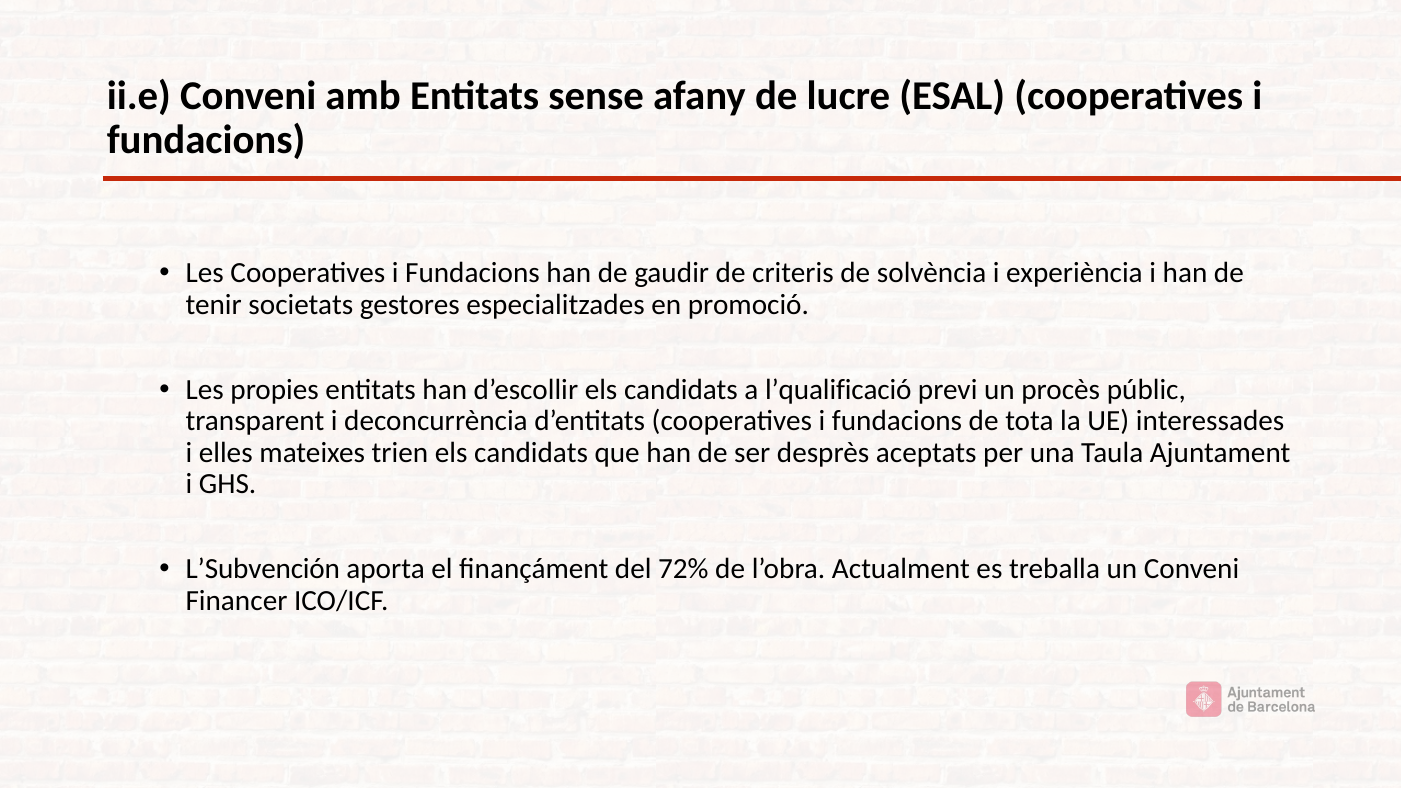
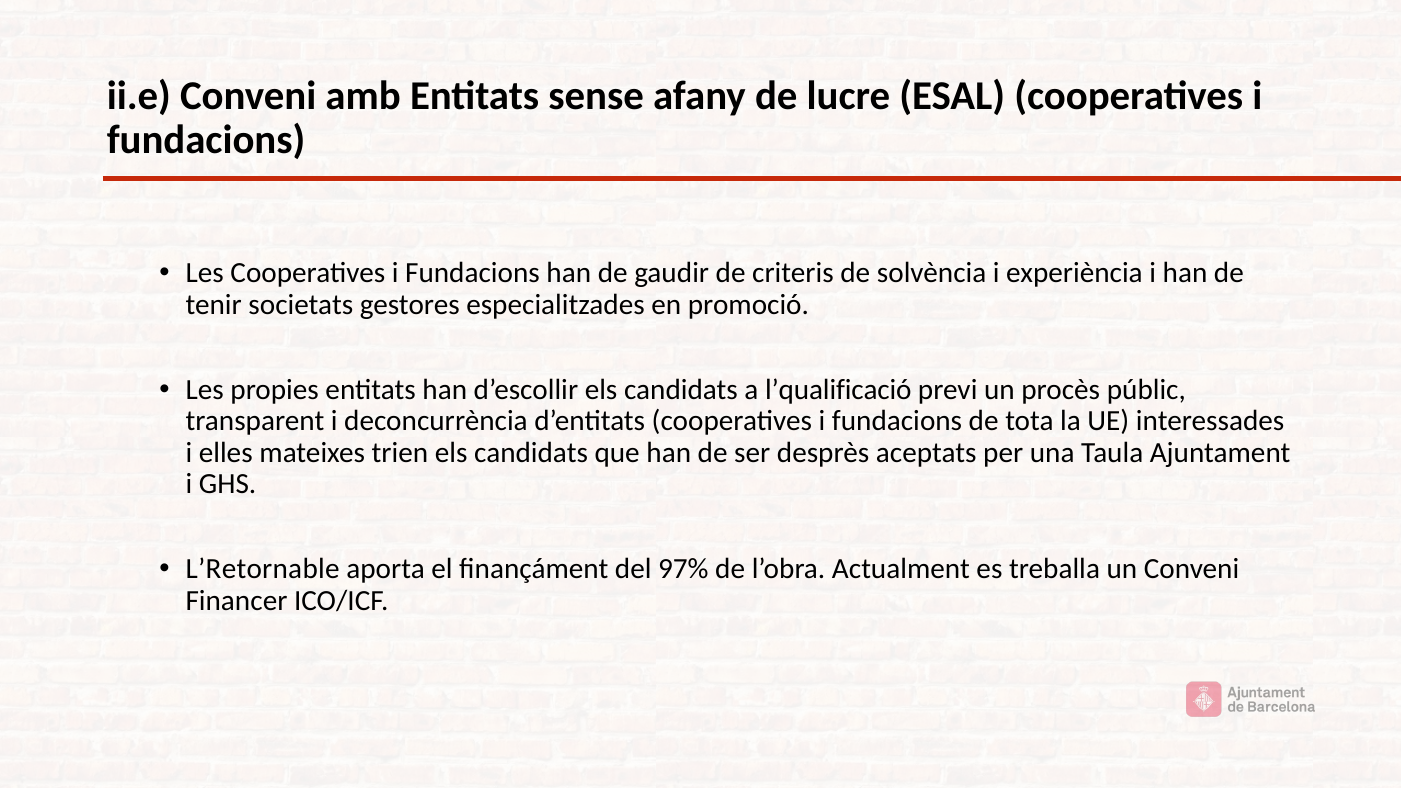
L’Subvención: L’Subvención -> L’Retornable (263, 569)
72%: 72% -> 97% (683, 569)
